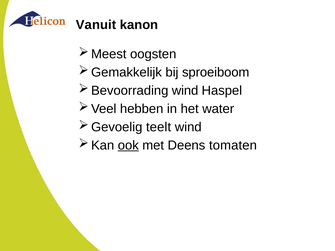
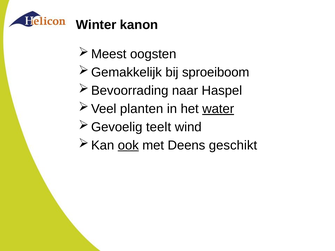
Vanuit: Vanuit -> Winter (96, 25)
wind: wind -> naar (185, 91)
hebben: hebben -> planten (142, 109)
water underline: none -> present (218, 109)
tomaten: tomaten -> geschikt (233, 146)
